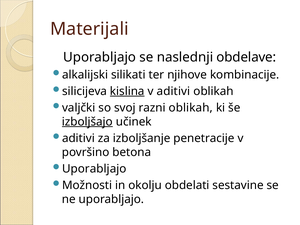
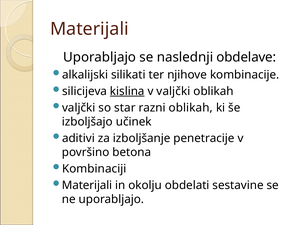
v aditivi: aditivi -> valjčki (173, 91)
svoj: svoj -> star (125, 108)
izboljšajo underline: present -> none (87, 122)
Uporabljajo: Uporabljajo -> Kombinaciji (94, 169)
Možnosti: Možnosti -> Materijali (87, 185)
